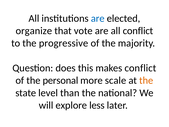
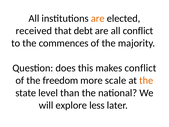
are colour: blue -> orange (98, 18)
organize: organize -> received (34, 31)
vote: vote -> debt (83, 31)
progressive: progressive -> commences (64, 43)
personal: personal -> freedom (60, 80)
